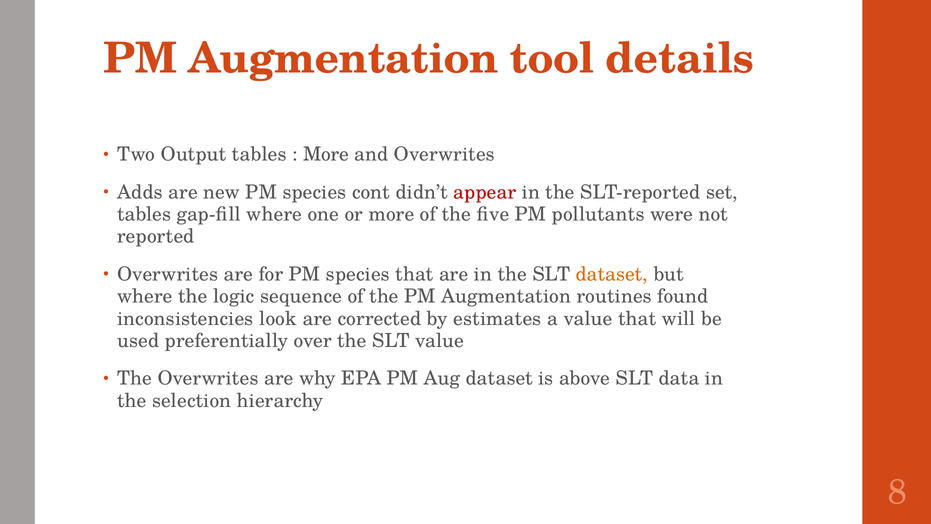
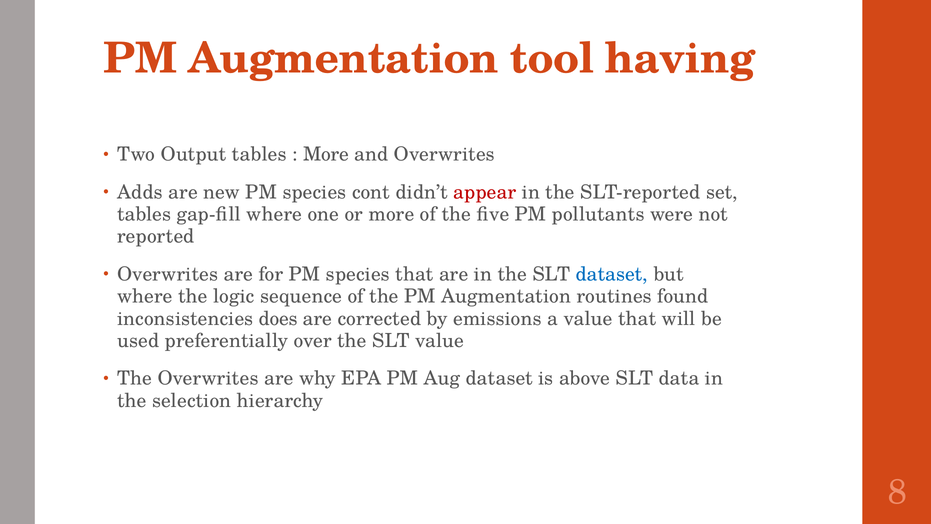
details: details -> having (680, 59)
dataset colour: orange -> blue (612, 274)
look: look -> does (278, 318)
estimates: estimates -> emissions (497, 318)
